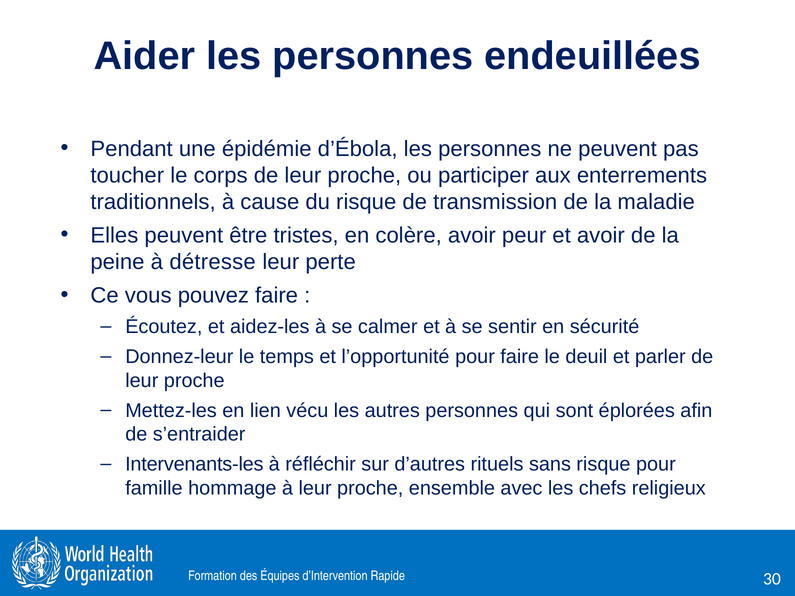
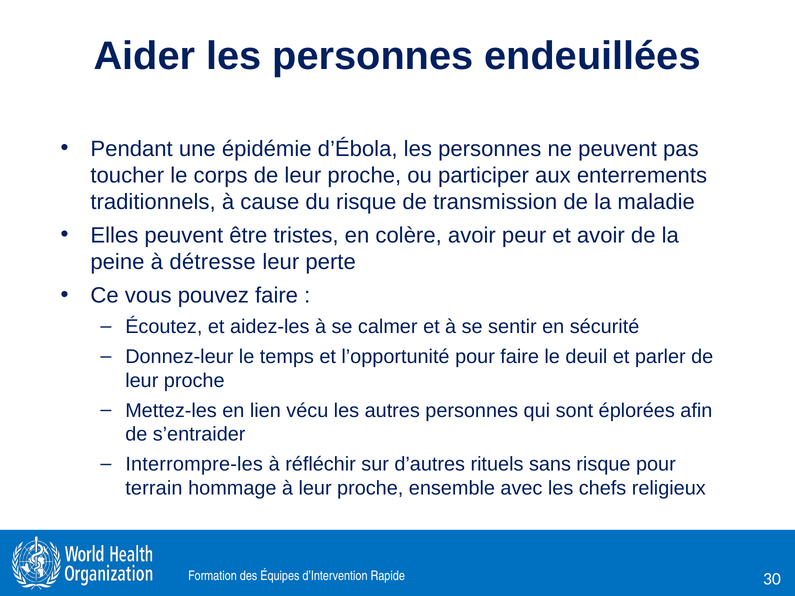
Intervenants-les: Intervenants-les -> Interrompre-les (194, 465)
famille: famille -> terrain (154, 488)
